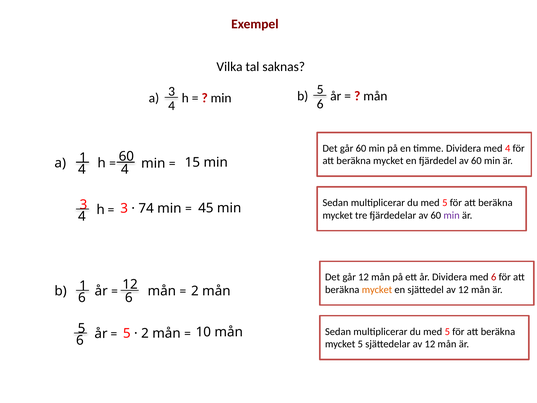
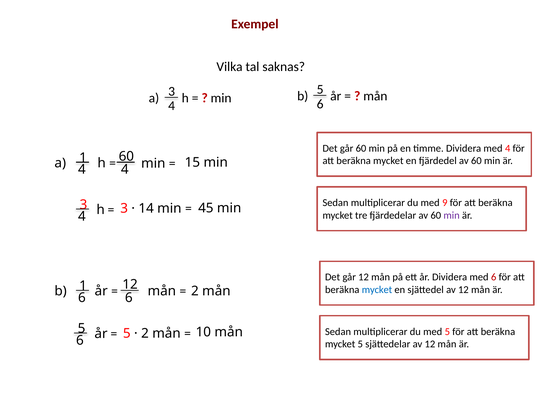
5: 5 -> 9 (445, 203)
74: 74 -> 14 (146, 208)
mycket colour: orange -> blue (377, 290)
